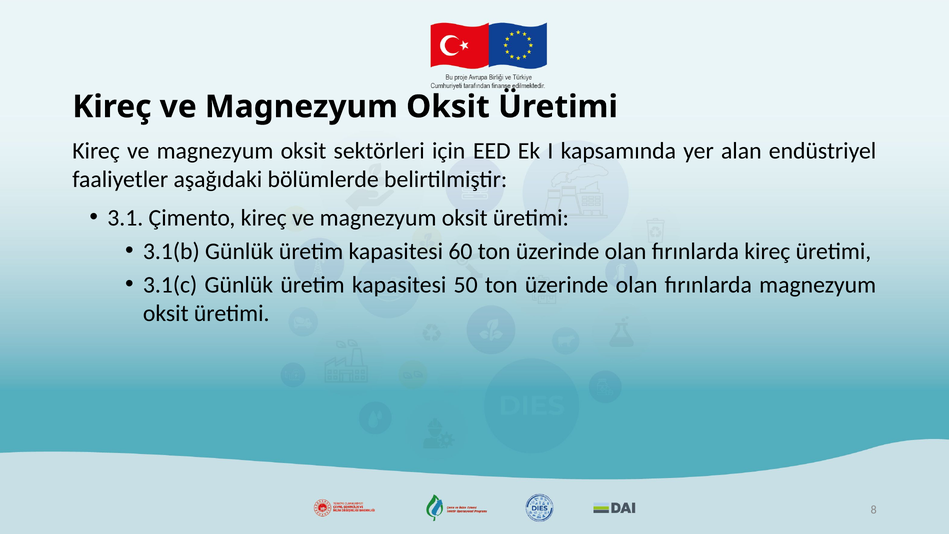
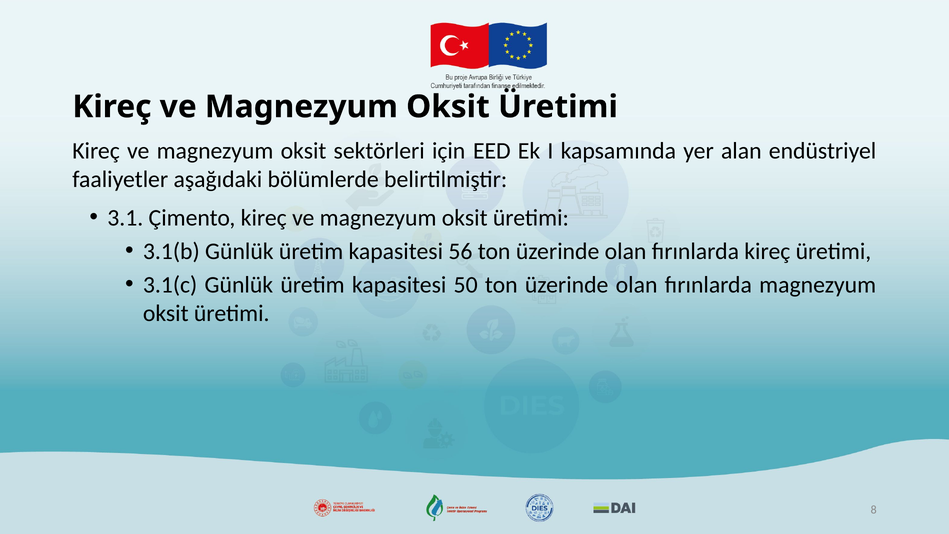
60: 60 -> 56 (460, 251)
